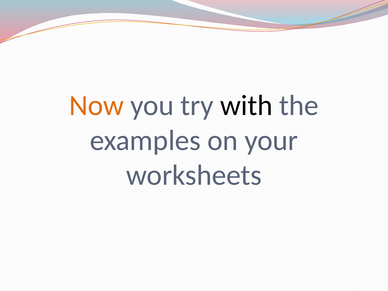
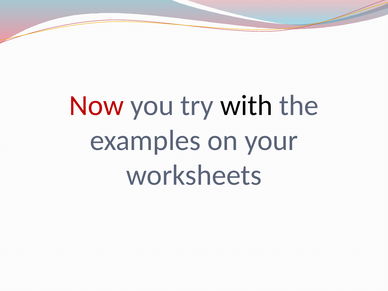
Now colour: orange -> red (97, 105)
